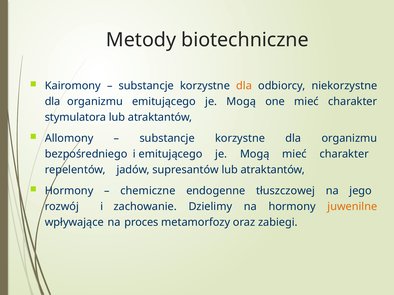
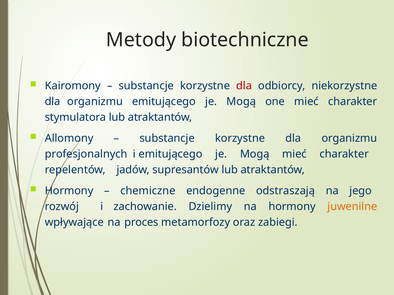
dla colour: orange -> red (244, 86)
bezpośredniego: bezpośredniego -> profesjonalnych (86, 154)
tłuszczowej: tłuszczowej -> odstraszają (286, 191)
